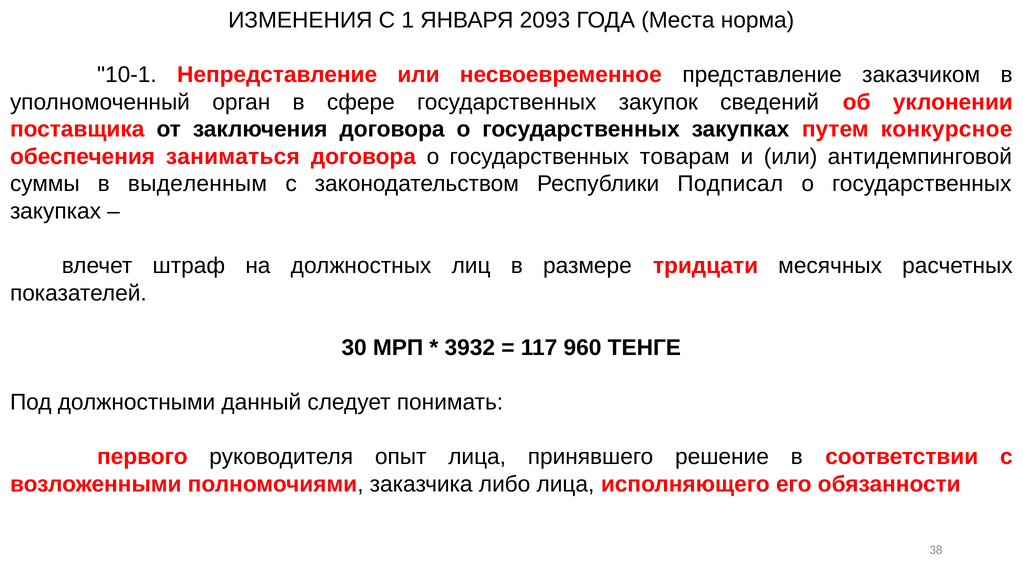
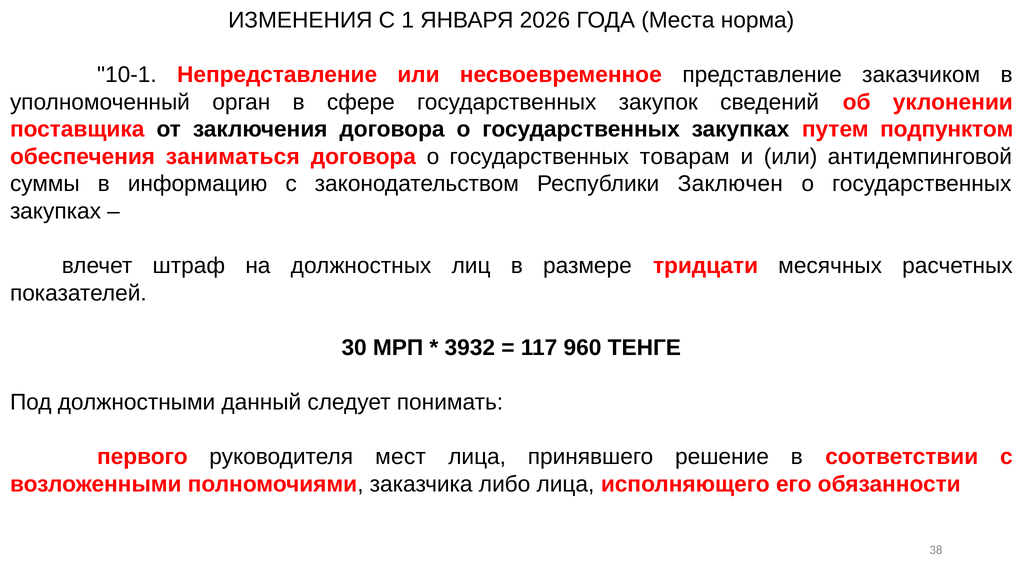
2093: 2093 -> 2026 (545, 20)
конкурсное: конкурсное -> подпунктом (947, 129)
выделенным: выделенным -> информацию (198, 184)
Подписал: Подписал -> Заключен (730, 184)
опыт: опыт -> мест (401, 456)
